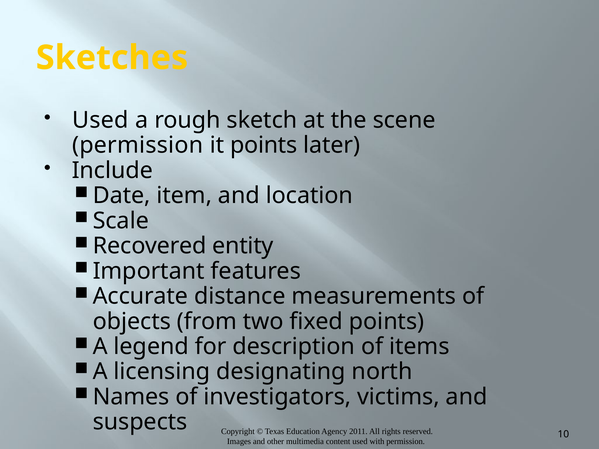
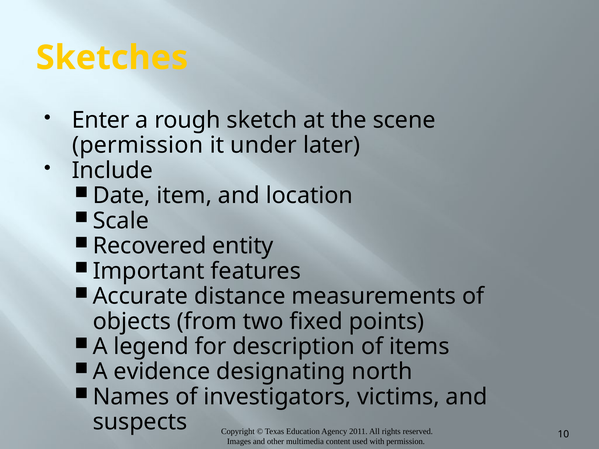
Used: Used -> Enter (101, 120)
it points: points -> under (263, 145)
licensing: licensing -> evidence (162, 372)
